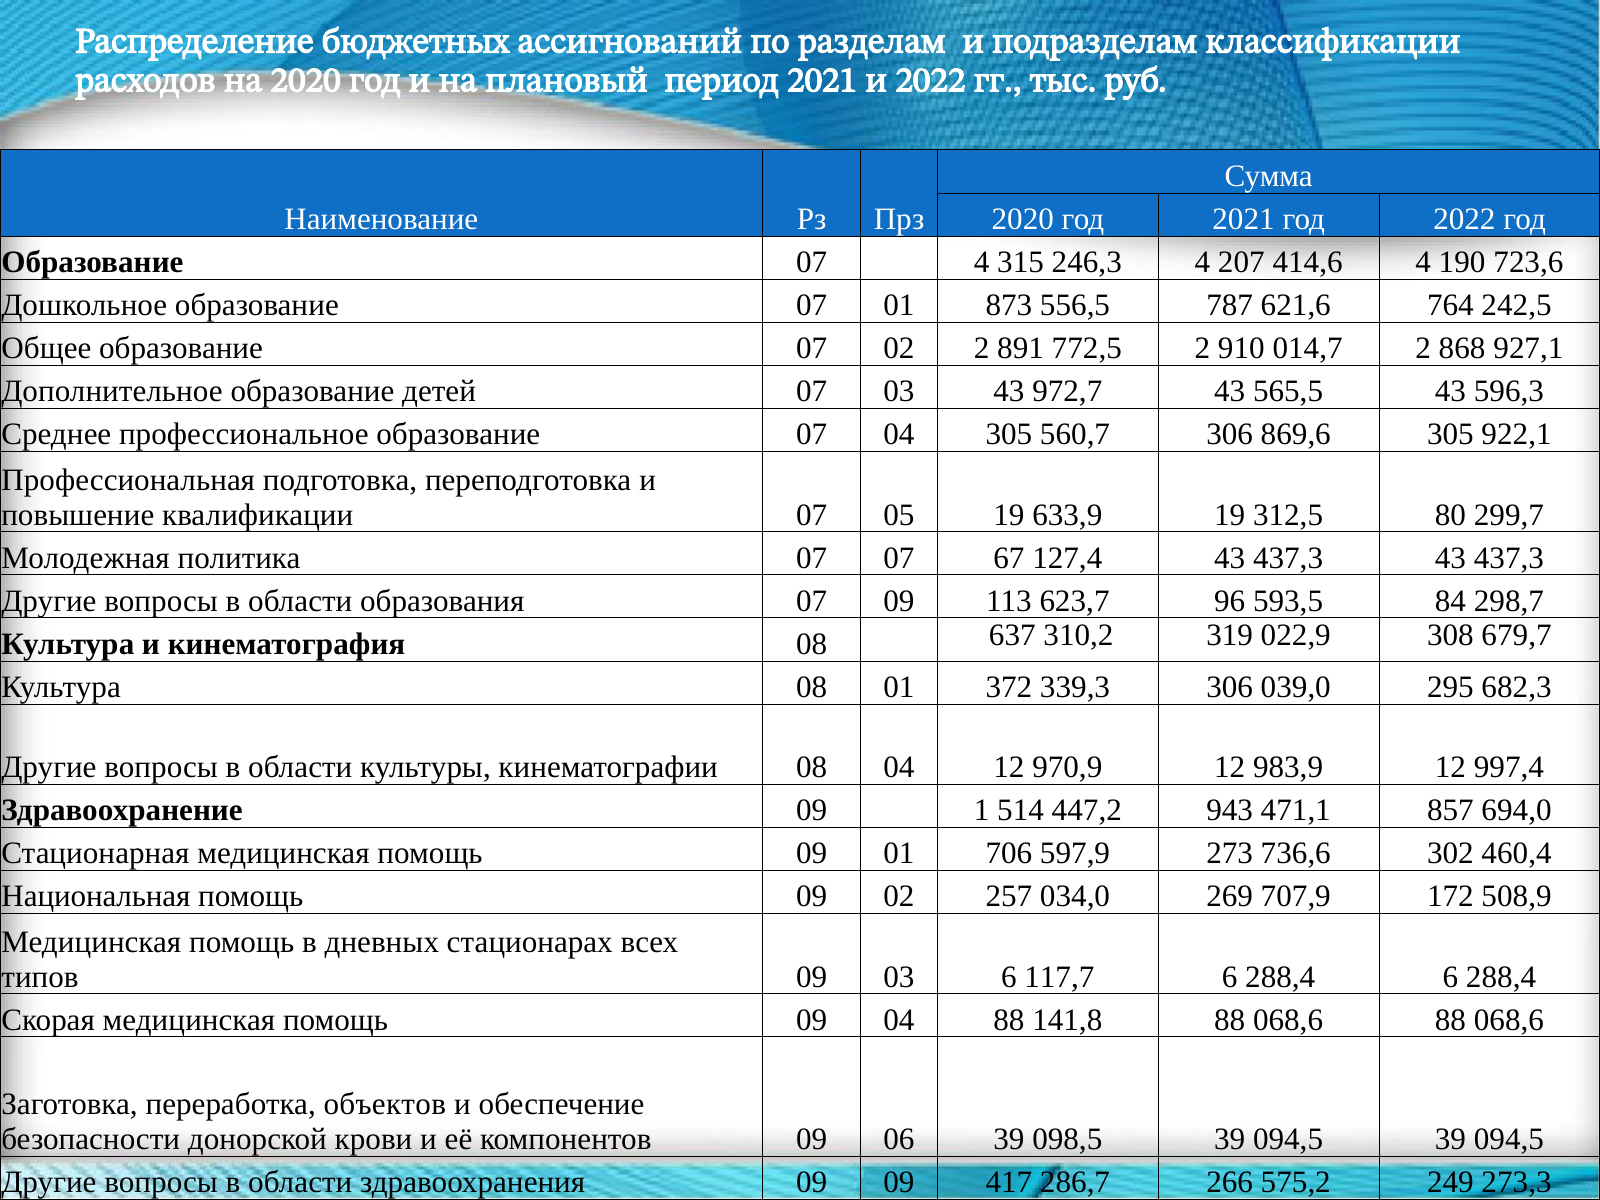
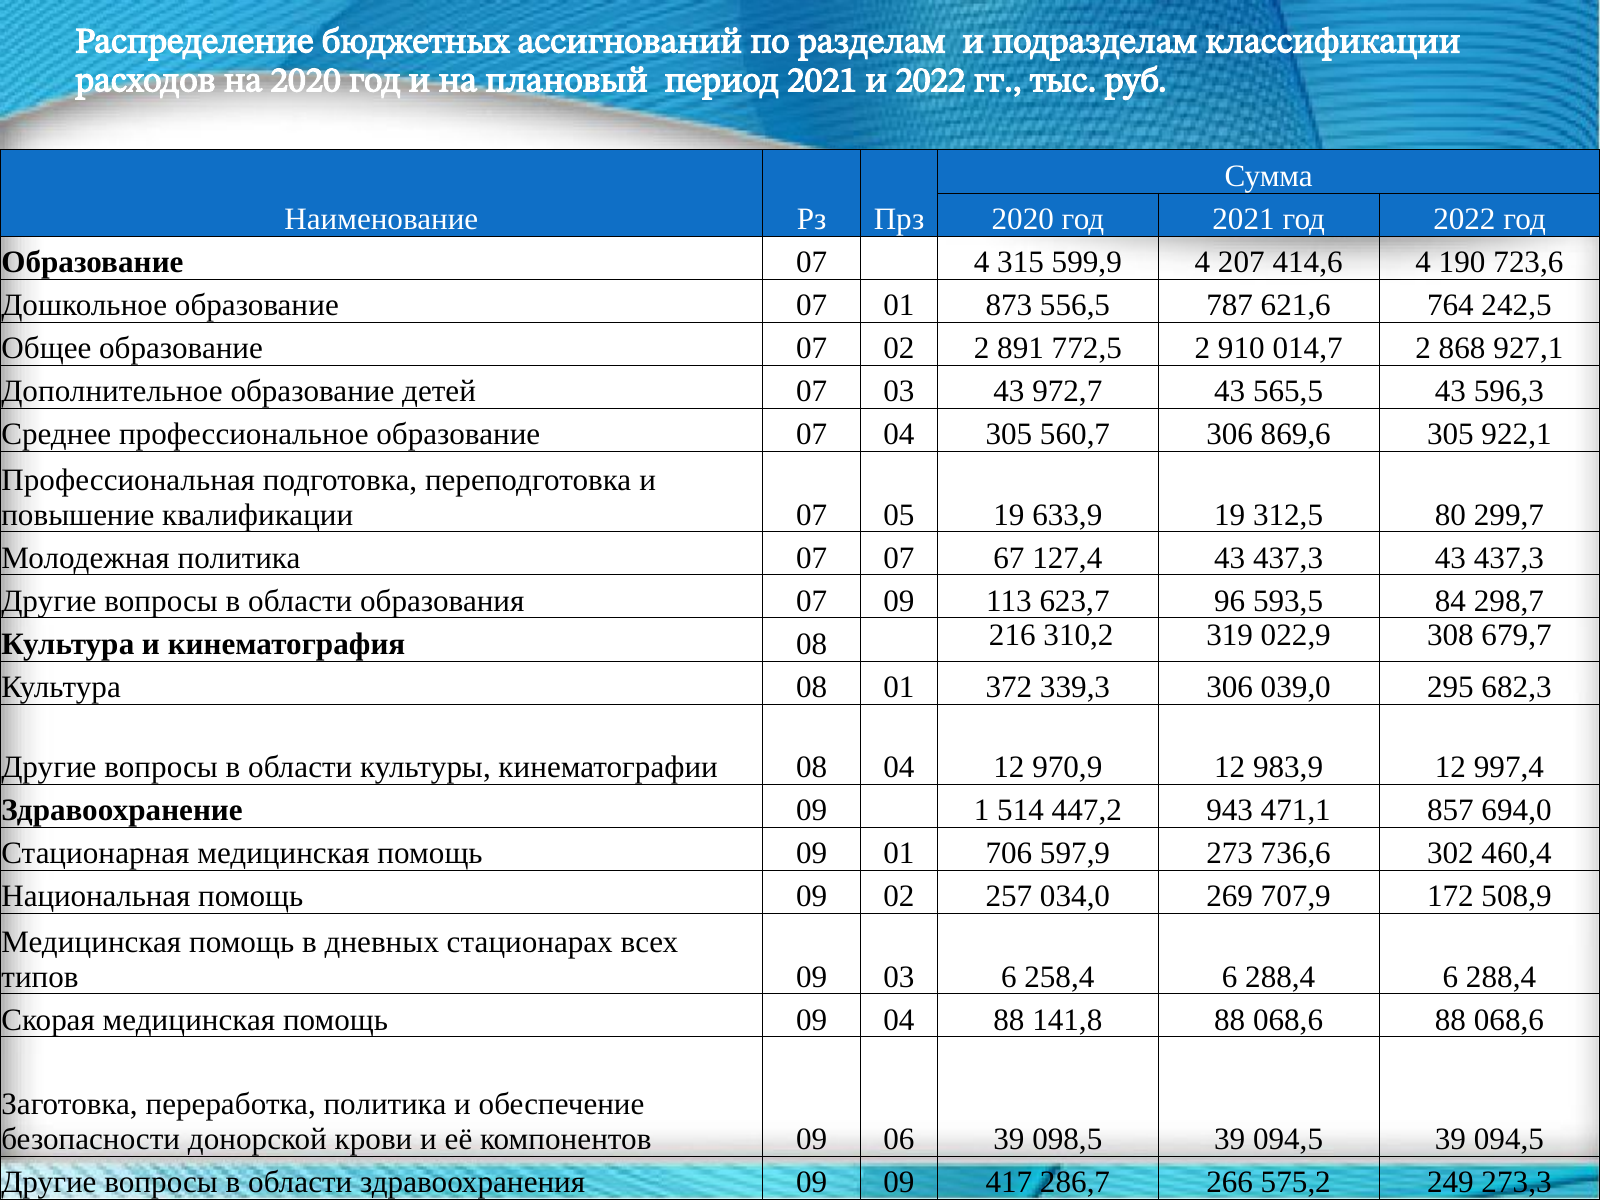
246,3: 246,3 -> 599,9 (1087, 262)
637: 637 -> 216 (1012, 635)
117,7: 117,7 -> 258,4 (1059, 977)
переработка объектов: объектов -> политика (385, 1105)
